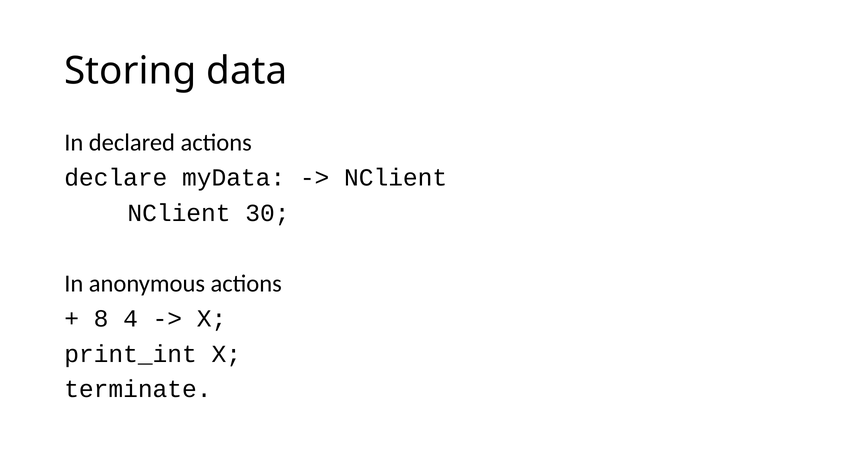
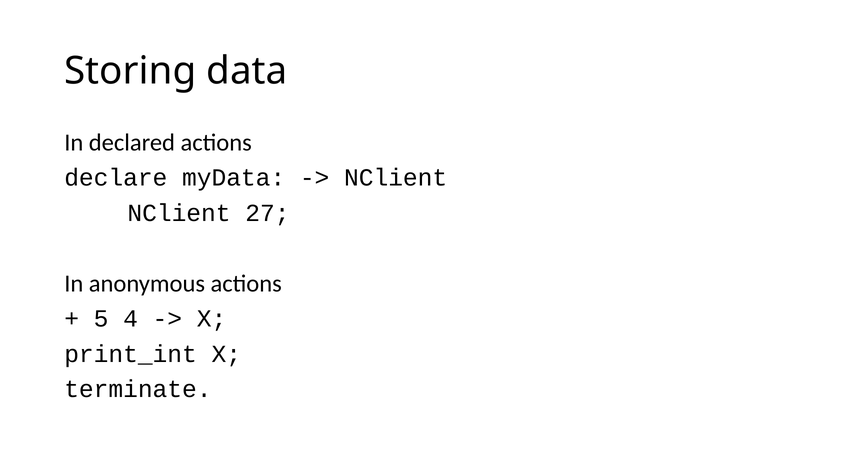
30: 30 -> 27 (267, 213)
8: 8 -> 5 (101, 319)
